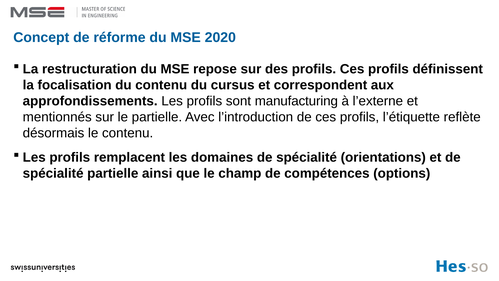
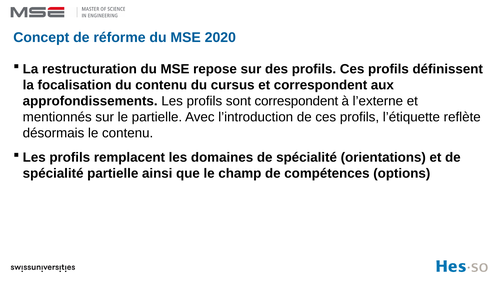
sont manufacturing: manufacturing -> correspondent (296, 101)
